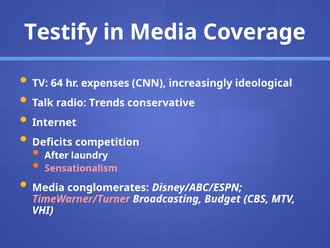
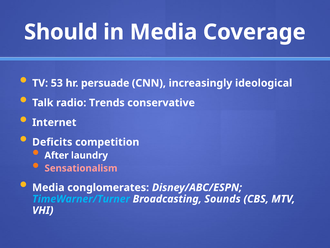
Testify: Testify -> Should (61, 32)
64: 64 -> 53 (57, 83)
expenses: expenses -> persuade (105, 83)
TimeWarner/Turner colour: pink -> light blue (81, 199)
Budget: Budget -> Sounds (223, 199)
